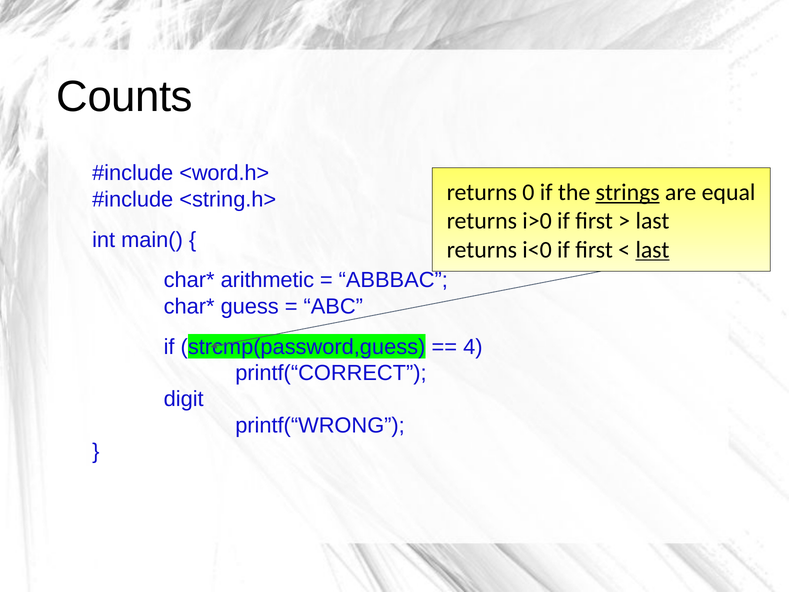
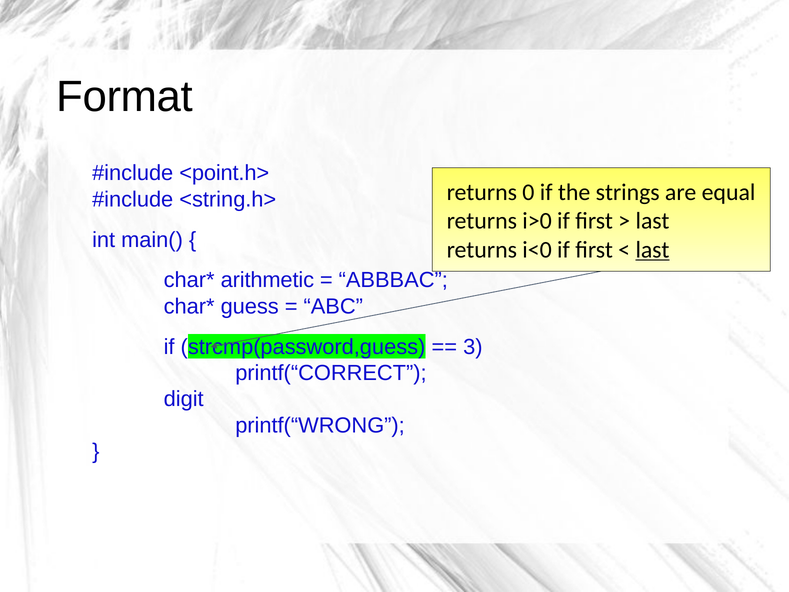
Counts: Counts -> Format (125, 97)
<word.h>: <word.h> -> <point.h> (224, 173)
strings underline: present -> none (628, 192)
4: 4 -> 3 (473, 347)
